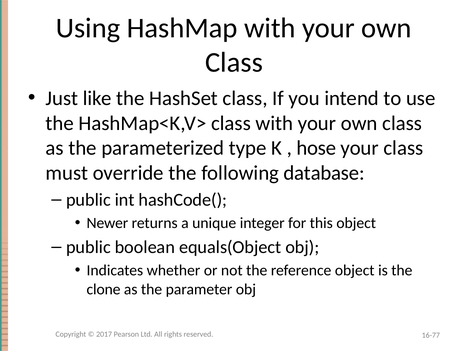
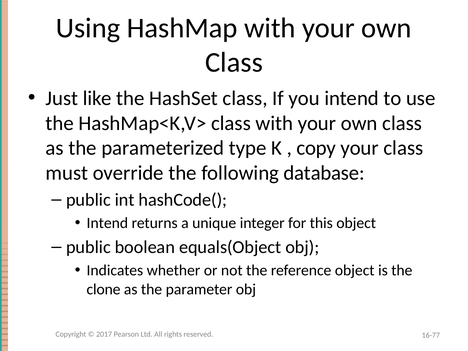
hose: hose -> copy (316, 148)
Newer: Newer -> Intend (107, 223)
